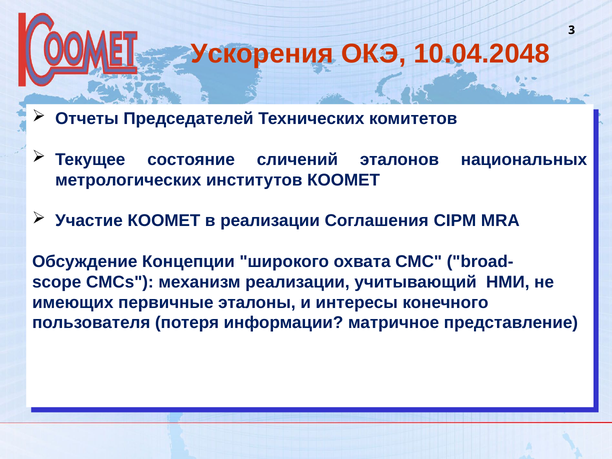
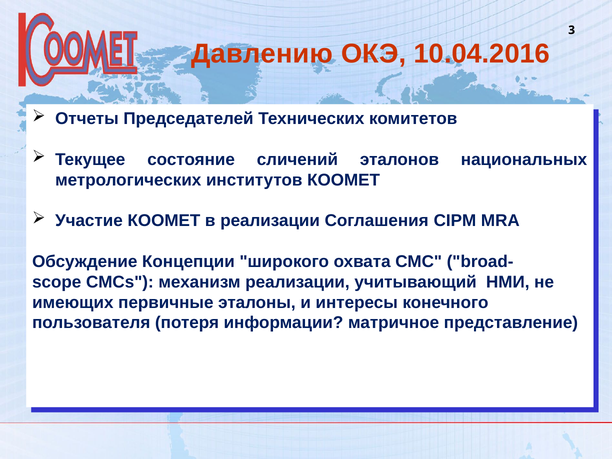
Ускорения: Ускорения -> Давлению (262, 54)
10.04.2048: 10.04.2048 -> 10.04.2016 (482, 54)
